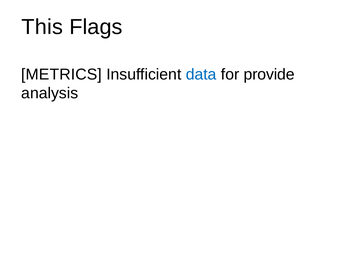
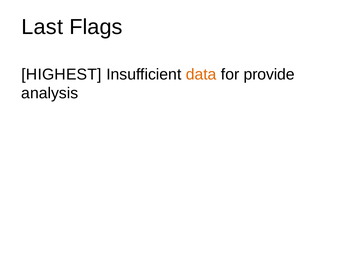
This: This -> Last (42, 27)
METRICS: METRICS -> HIGHEST (61, 74)
data colour: blue -> orange (201, 74)
